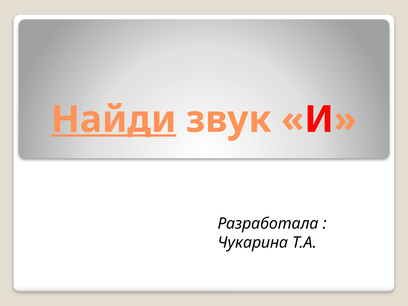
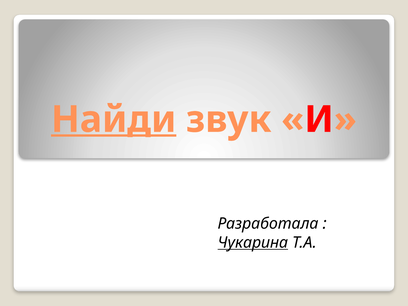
Чукарина underline: none -> present (253, 243)
